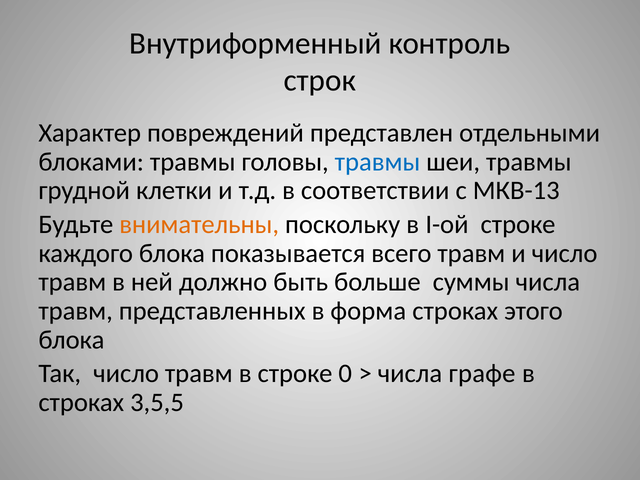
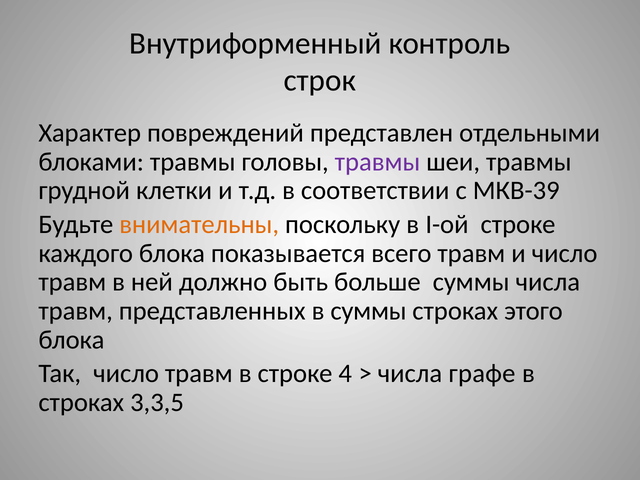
травмы colour: blue -> purple (378, 162)
МКВ-13: МКВ-13 -> МКВ-39 (516, 191)
в форма: форма -> суммы (368, 311)
0: 0 -> 4 (345, 374)
3,5,5: 3,5,5 -> 3,3,5 (157, 402)
